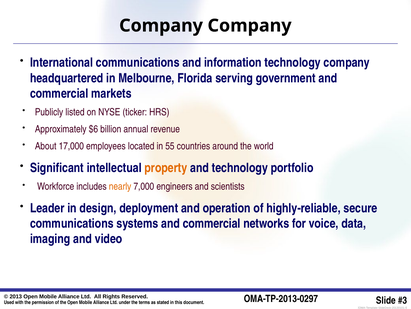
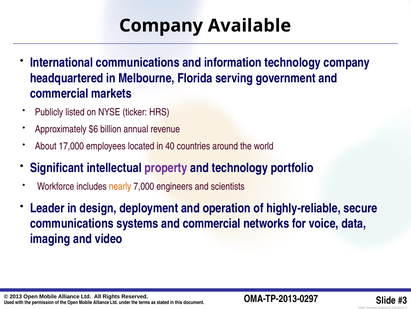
Company Company: Company -> Available (249, 26)
55: 55 -> 40 (170, 146)
property colour: orange -> purple (166, 168)
